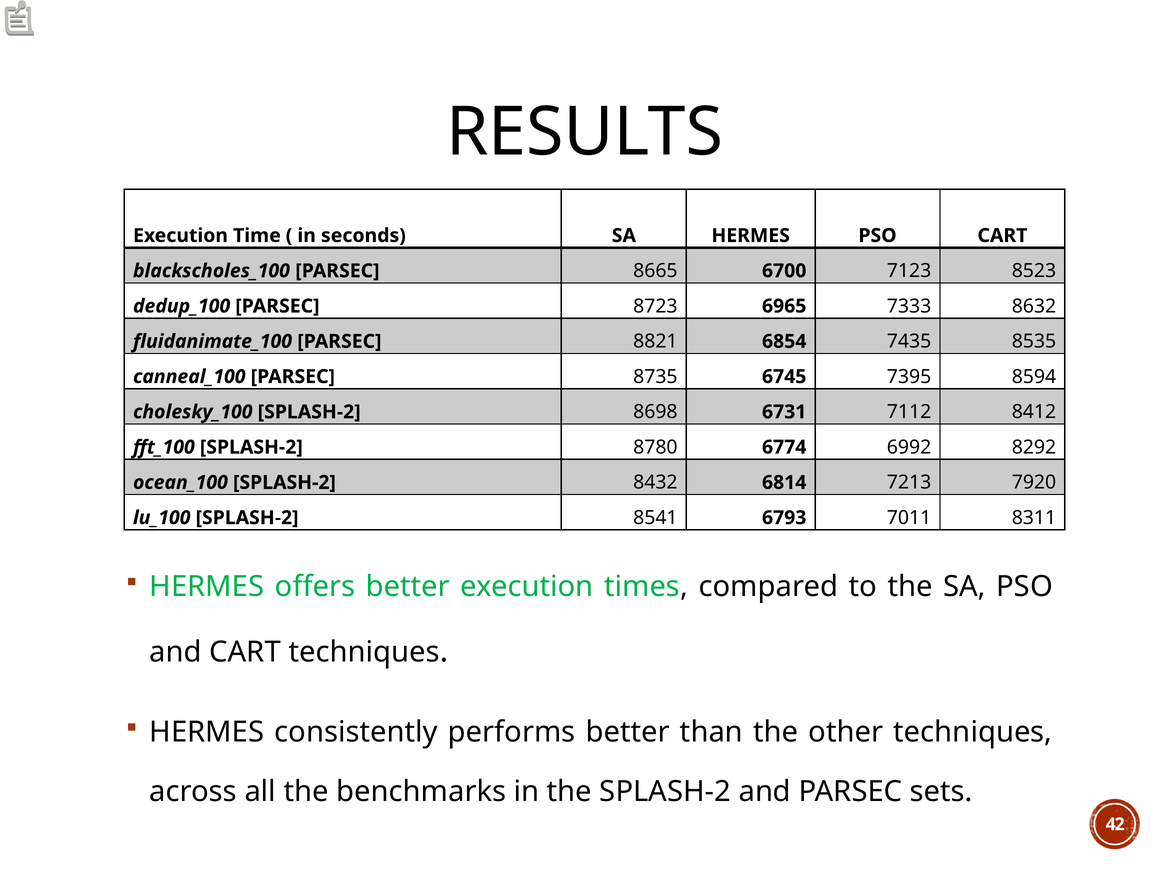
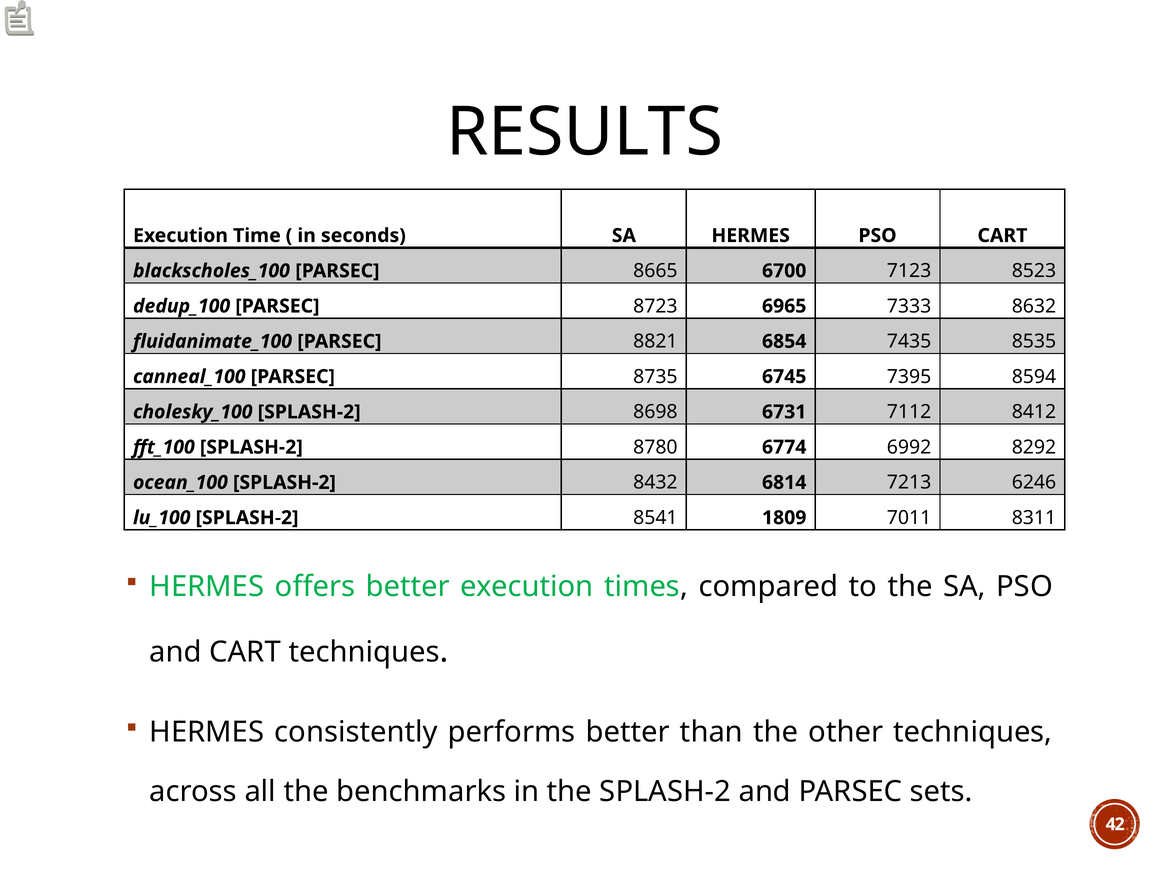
7920: 7920 -> 6246 (1034, 483)
6793: 6793 -> 1809 (784, 518)
